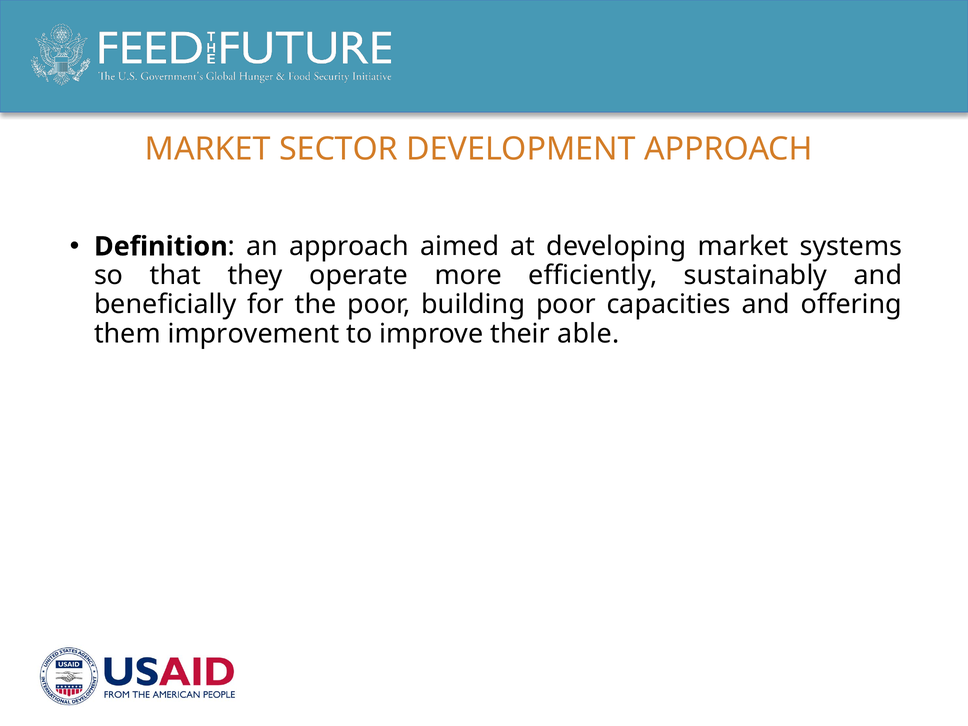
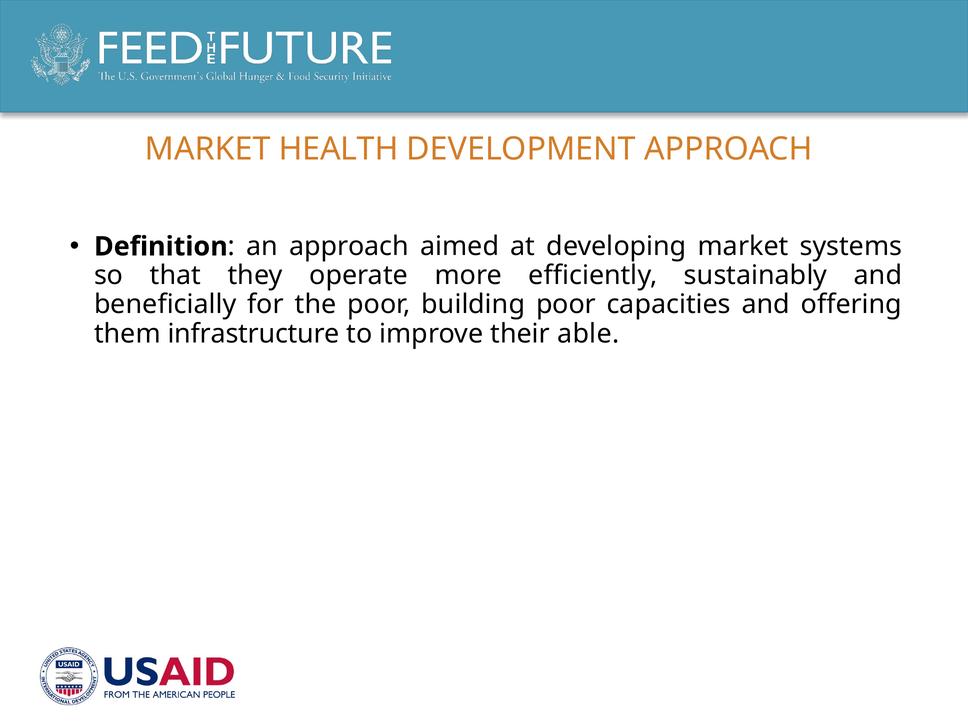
SECTOR: SECTOR -> HEALTH (339, 149)
improvement: improvement -> infrastructure (254, 334)
